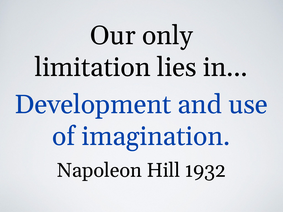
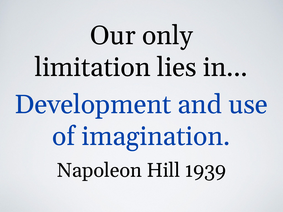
1932: 1932 -> 1939 (205, 171)
